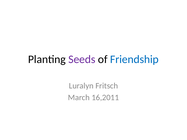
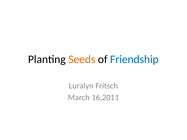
Seeds colour: purple -> orange (82, 59)
